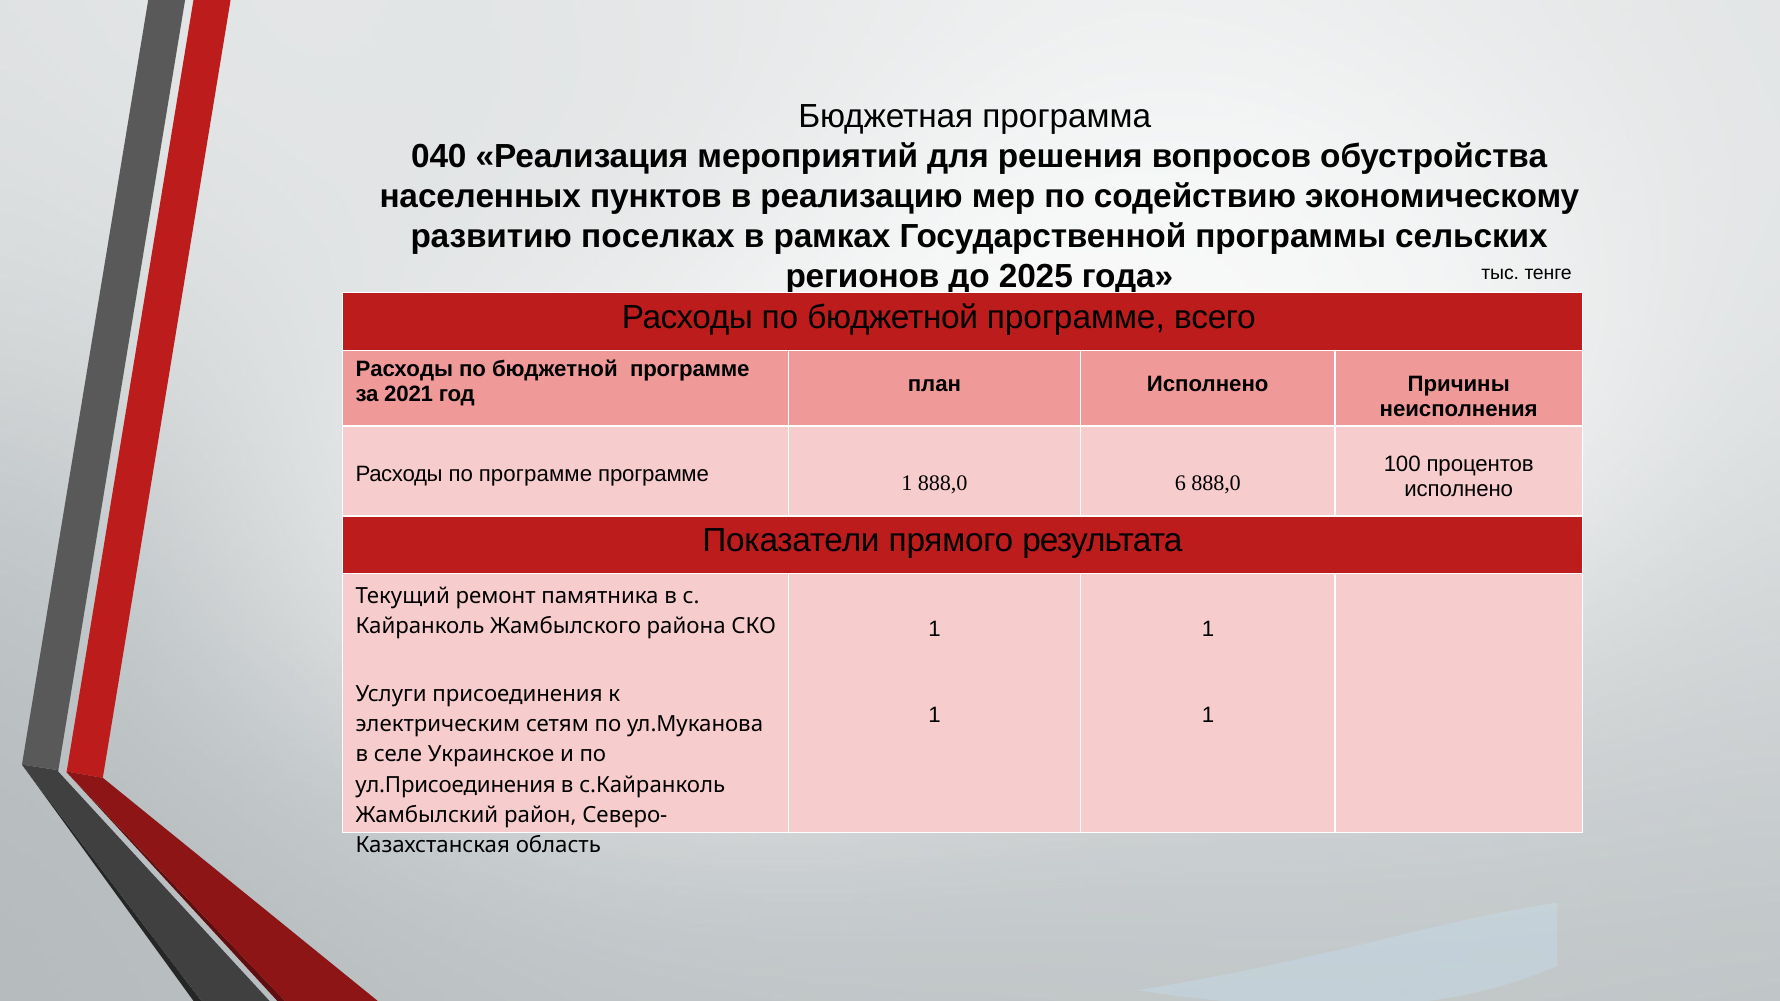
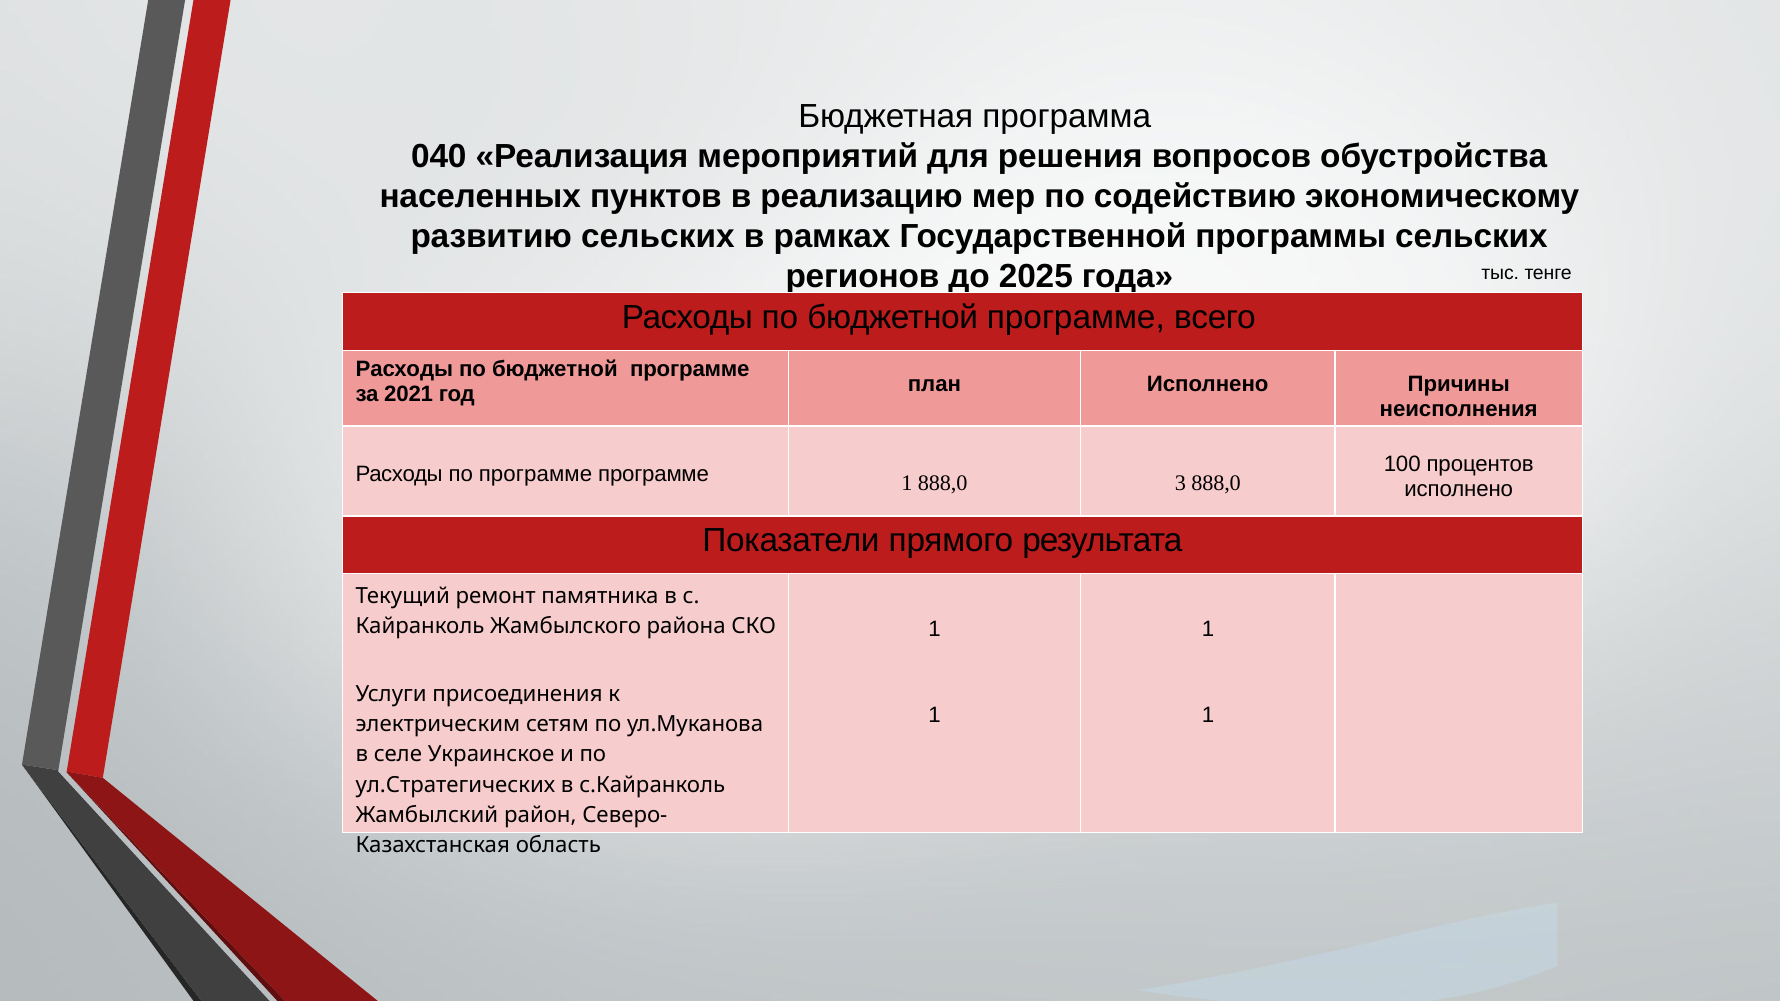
развитию поселках: поселках -> сельских (658, 237)
6: 6 -> 3 (1180, 483)
ул.Присоединения: ул.Присоединения -> ул.Стратегических (455, 785)
